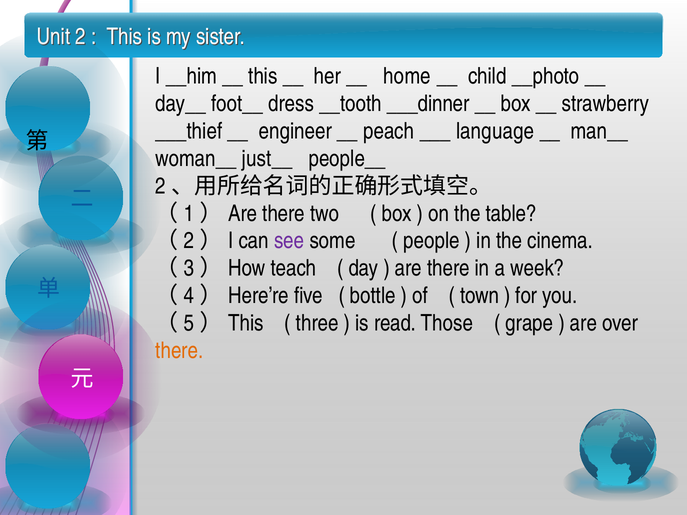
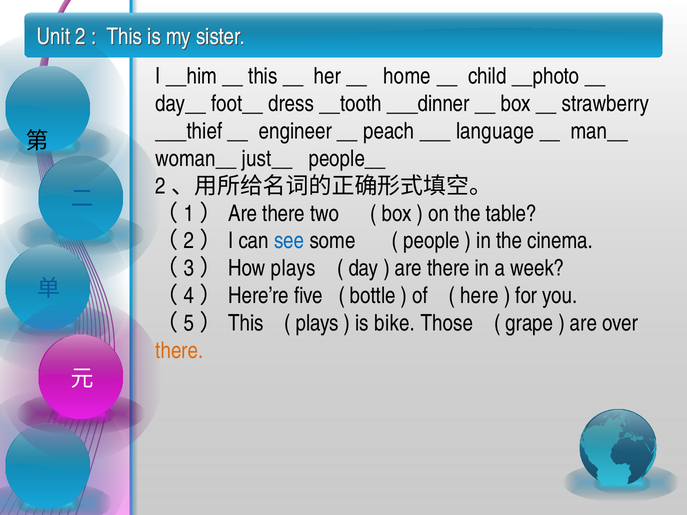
see colour: purple -> blue (289, 241)
（3）How teach: teach -> plays (293, 269)
town: town -> here (479, 296)
three: three -> plays (317, 323)
read: read -> bike (395, 323)
